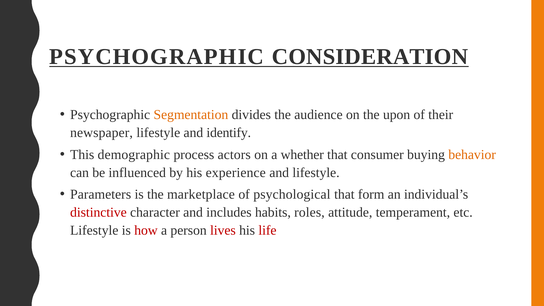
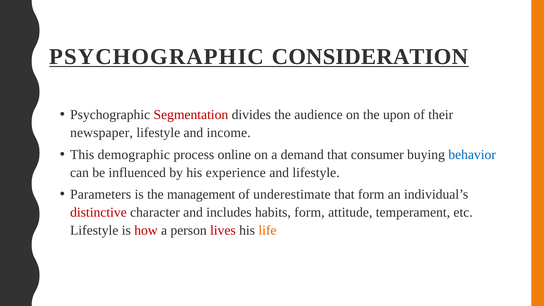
Segmentation colour: orange -> red (191, 115)
identify: identify -> income (229, 133)
actors: actors -> online (234, 155)
whether: whether -> demand (302, 155)
behavior colour: orange -> blue (472, 155)
marketplace: marketplace -> management (201, 194)
psychological: psychological -> underestimate (292, 194)
habits roles: roles -> form (309, 212)
life colour: red -> orange (267, 230)
